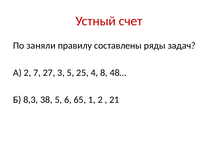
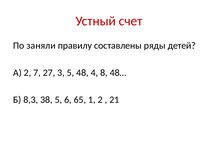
задач: задач -> детей (182, 46)
25: 25 -> 48 (82, 73)
